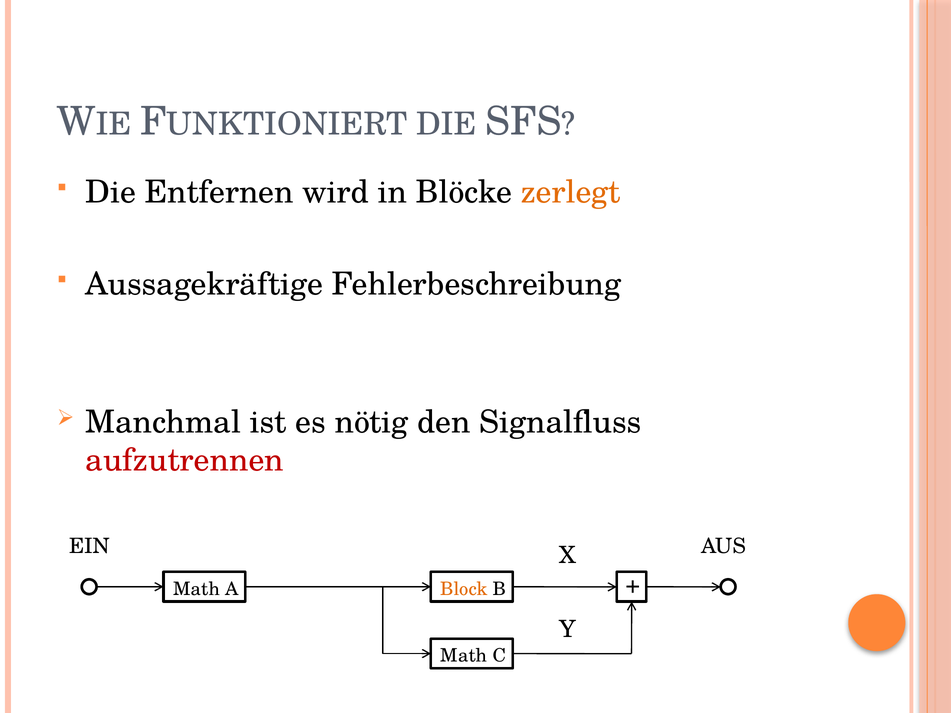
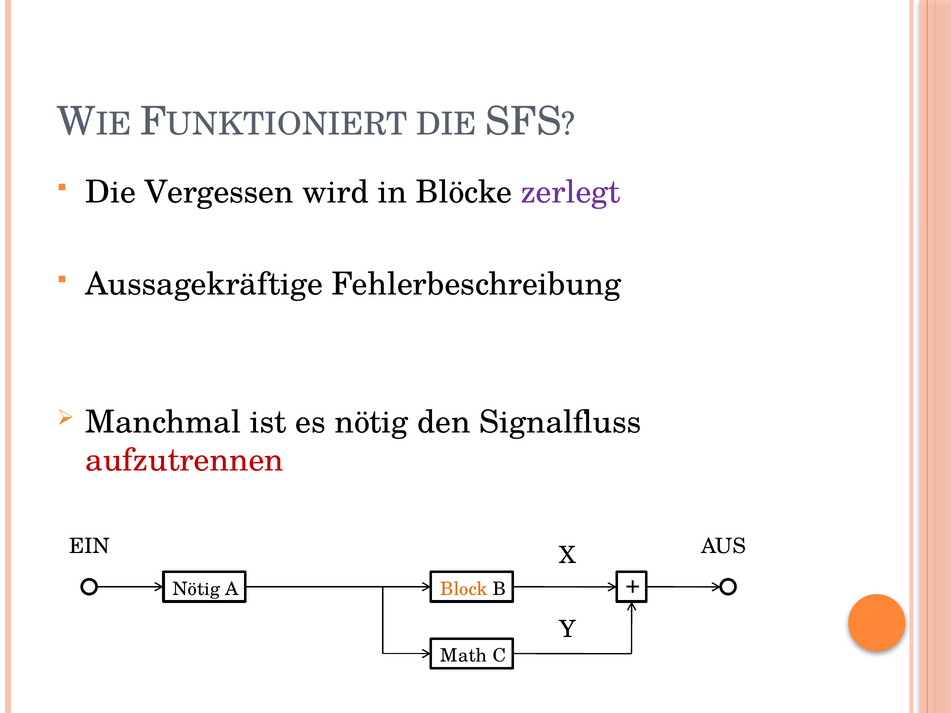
Entfernen: Entfernen -> Vergessen (219, 192)
zerlegt colour: orange -> purple (571, 192)
Math: Math -> Nötig (196, 589)
